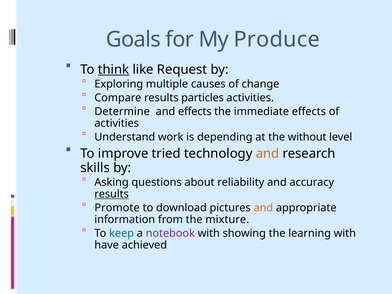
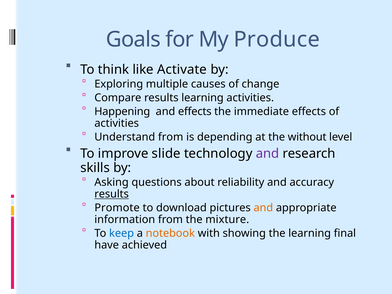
think underline: present -> none (114, 69)
Request: Request -> Activate (182, 69)
results particles: particles -> learning (203, 98)
Determine: Determine -> Happening (122, 111)
Understand work: work -> from (171, 137)
tried: tried -> slide (166, 154)
and colour: orange -> purple (268, 154)
notebook colour: purple -> orange (170, 233)
learning with: with -> final (345, 233)
